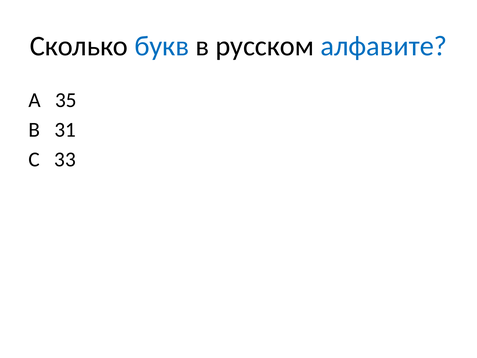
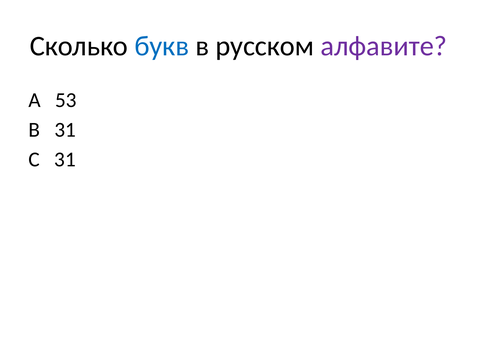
алфавите colour: blue -> purple (384, 46)
35: 35 -> 53 (66, 100)
С 33: 33 -> 31 (65, 159)
